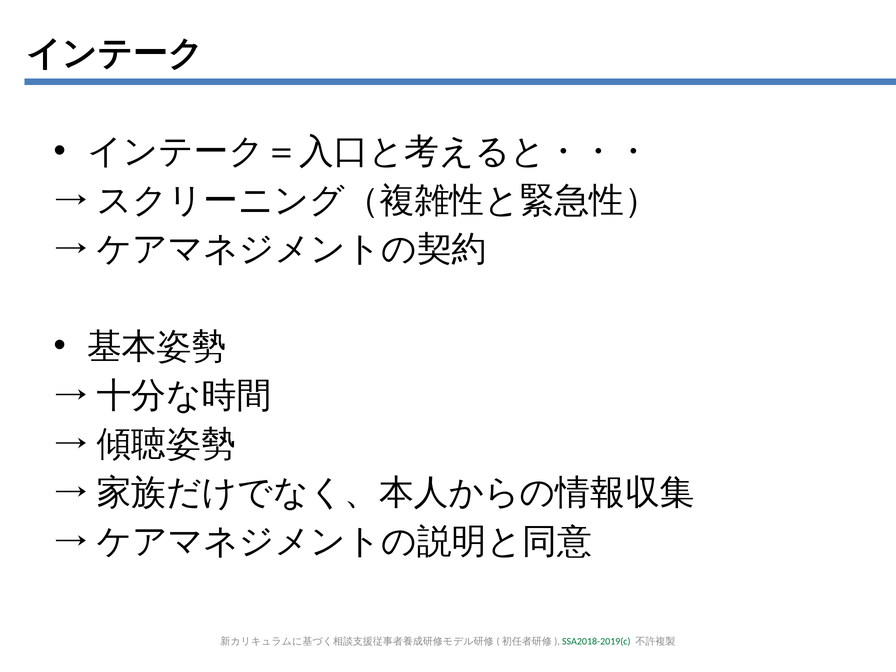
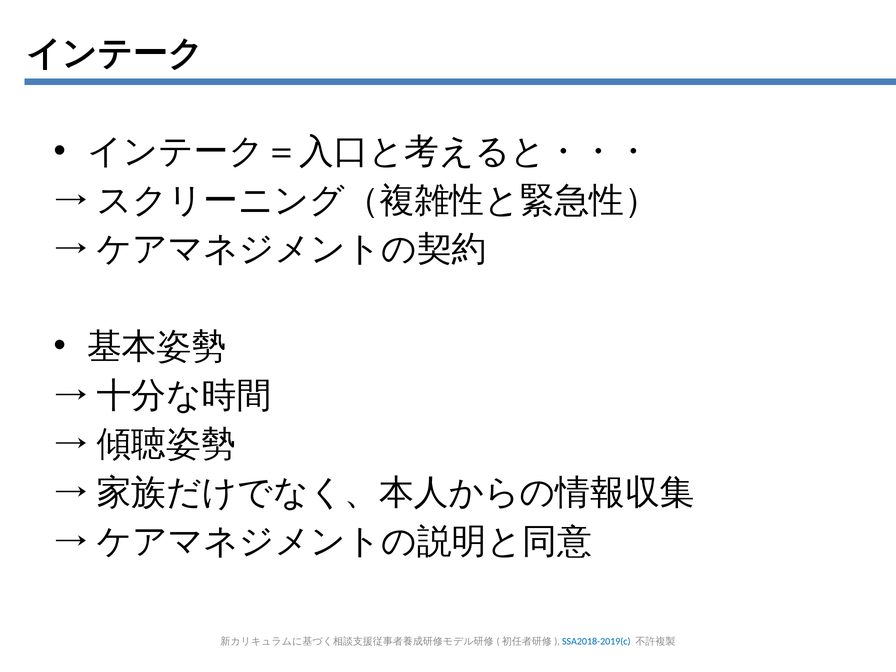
SSA2018-2019(c colour: green -> blue (596, 641)
